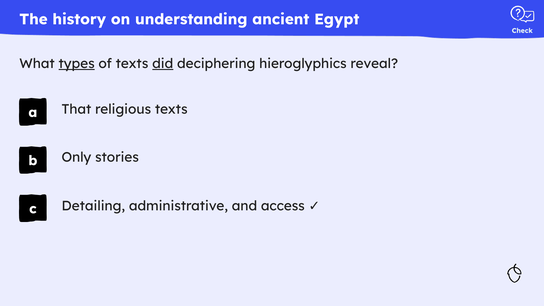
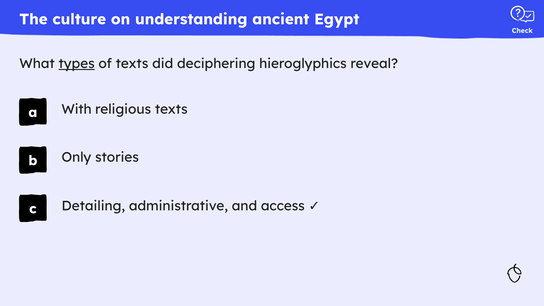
history: history -> culture (79, 19)
did underline: present -> none (163, 64)
That: That -> With (76, 109)
